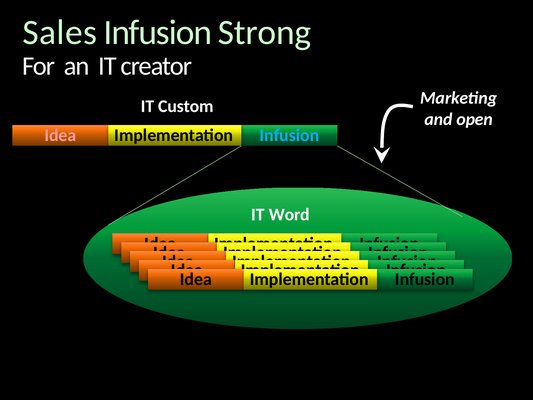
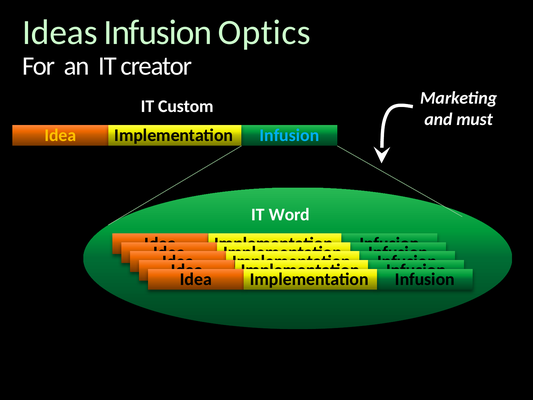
Sales: Sales -> Ideas (60, 32)
Strong: Strong -> Optics (264, 32)
open: open -> must (475, 119)
Idea colour: pink -> yellow (60, 135)
